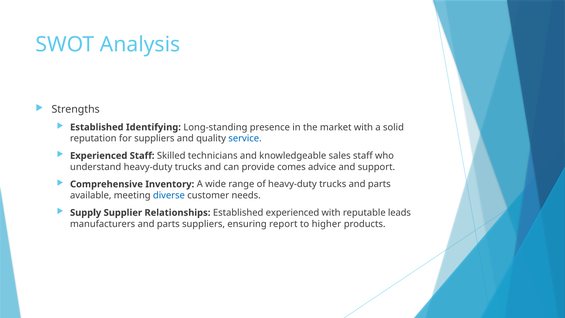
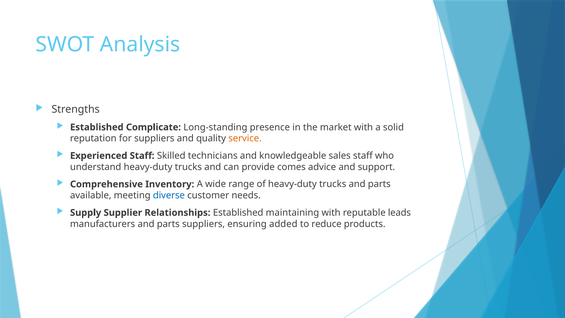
Identifying: Identifying -> Complicate (153, 127)
service colour: blue -> orange (245, 138)
Established experienced: experienced -> maintaining (292, 213)
report: report -> added (283, 224)
higher: higher -> reduce (327, 224)
